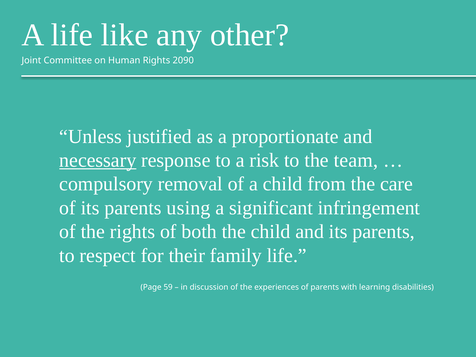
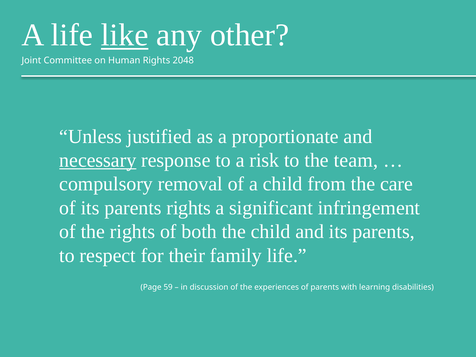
like underline: none -> present (125, 35)
2090: 2090 -> 2048 (183, 60)
parents using: using -> rights (189, 208)
